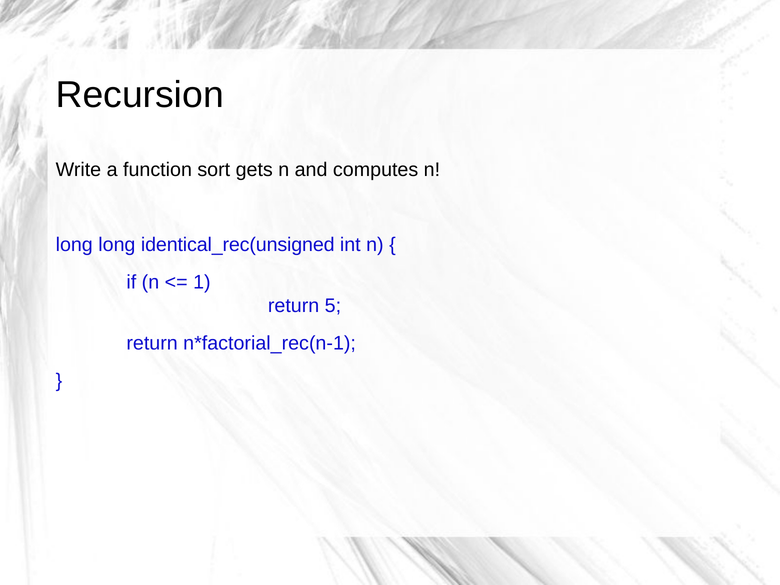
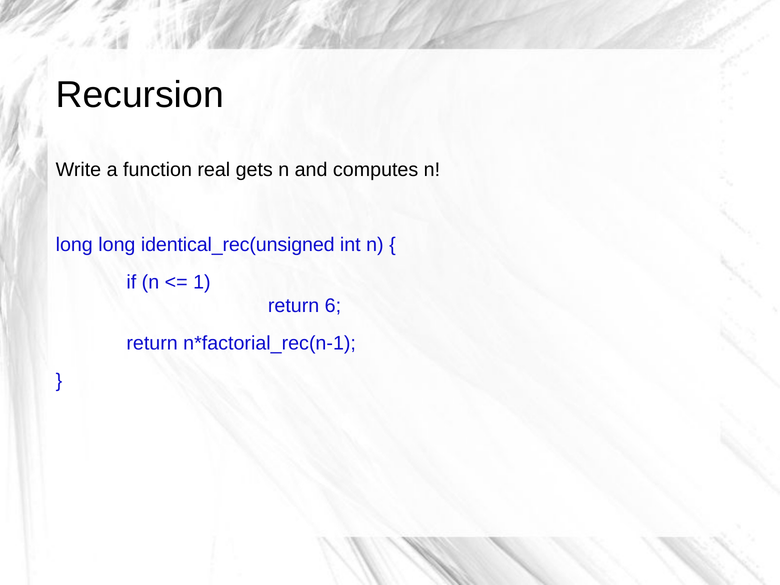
sort: sort -> real (214, 170)
5: 5 -> 6 (333, 306)
